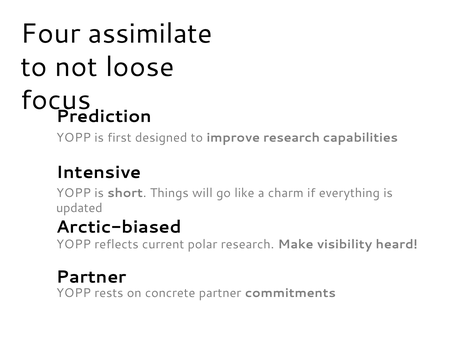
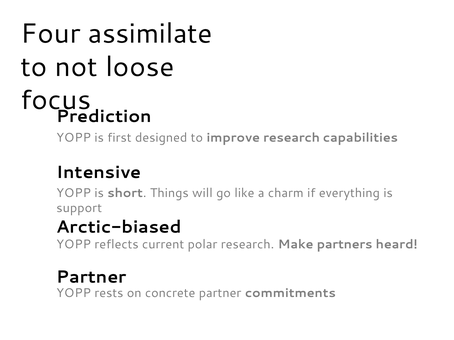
updated: updated -> support (79, 208)
visibility: visibility -> partners (345, 245)
